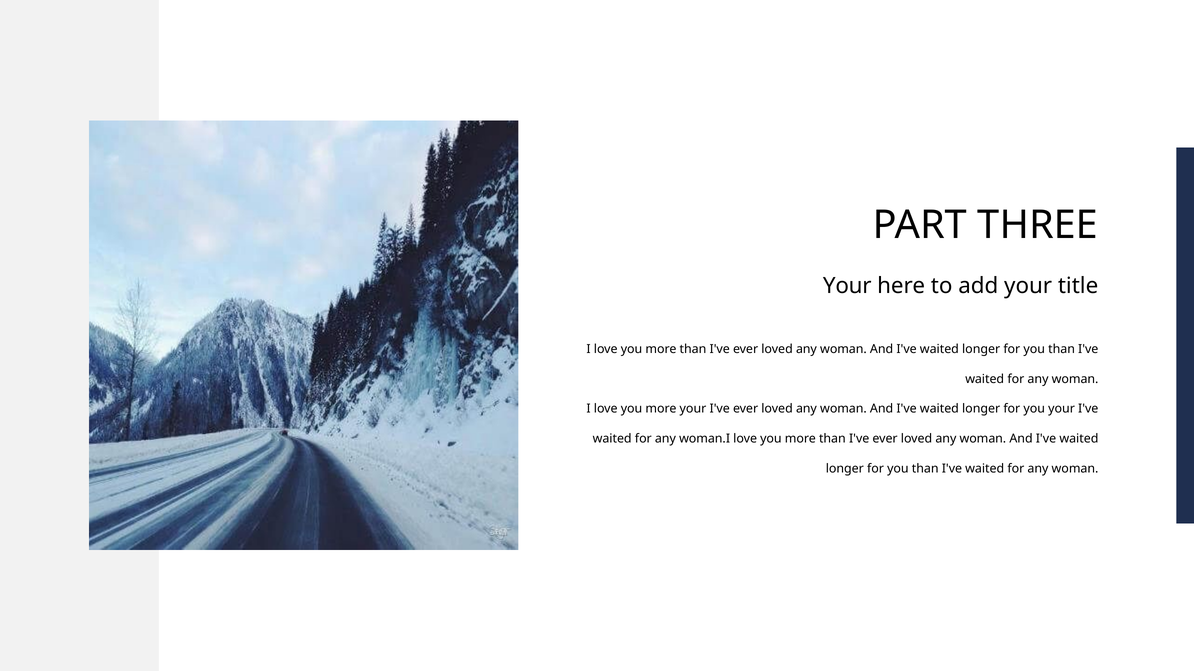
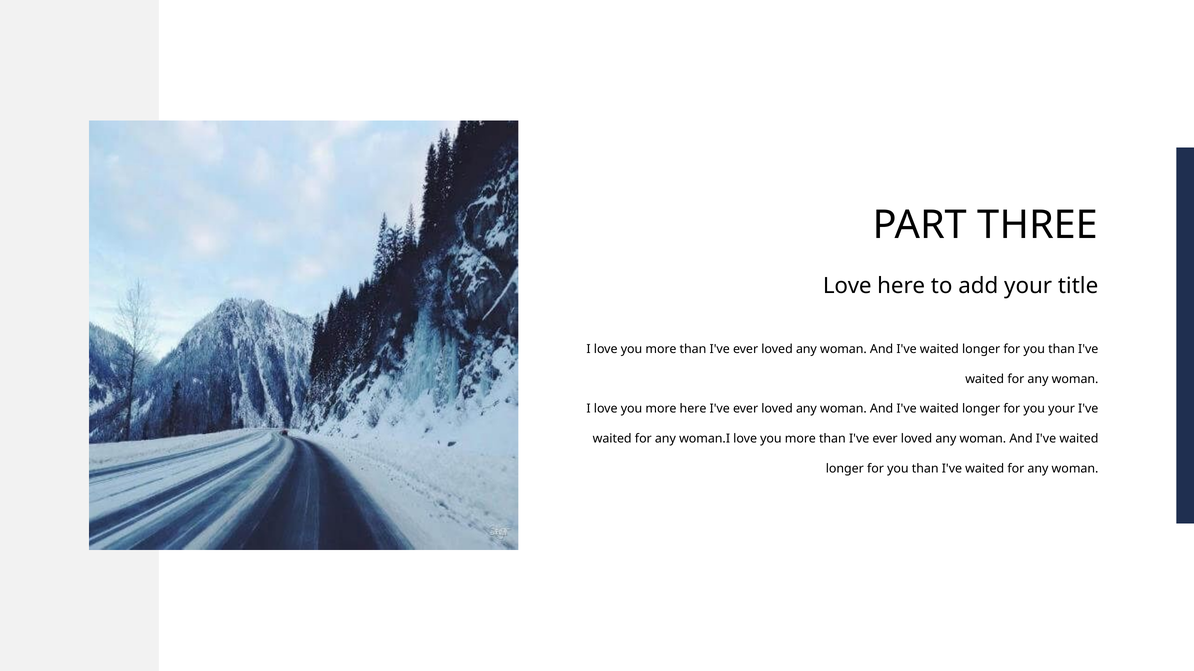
Your: Your -> Love (847, 286)
more your: your -> here (693, 409)
